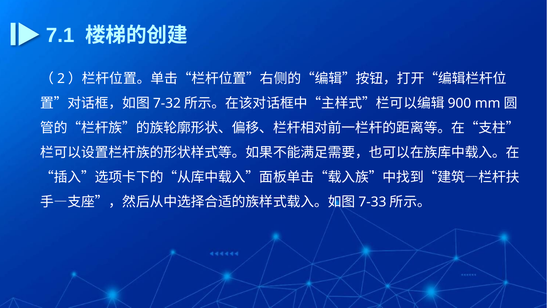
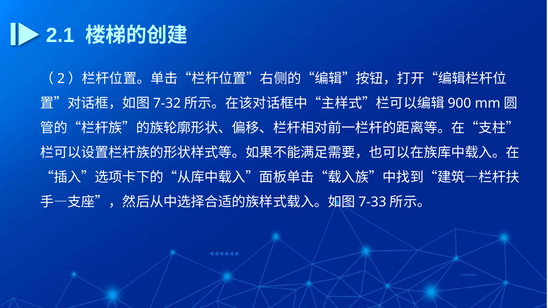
7.1: 7.1 -> 2.1 (60, 35)
